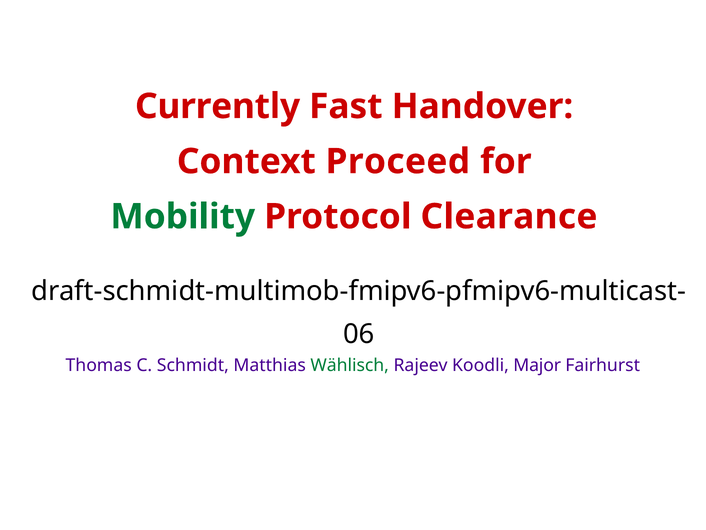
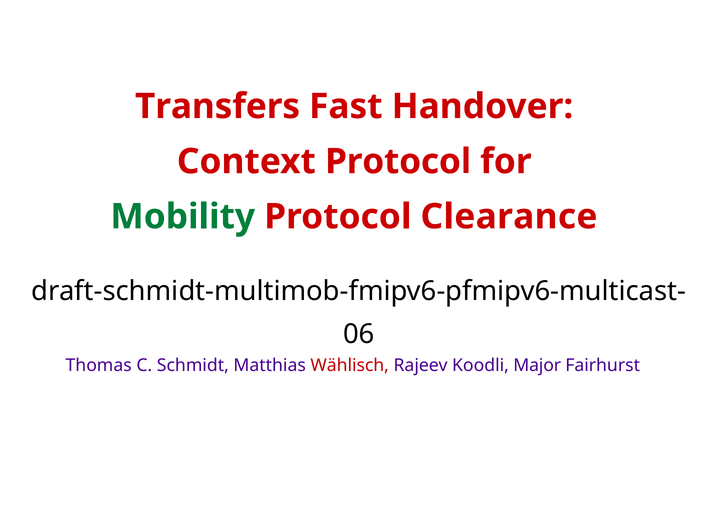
Currently: Currently -> Transfers (218, 106)
Context Proceed: Proceed -> Protocol (398, 161)
Wählisch colour: green -> red (350, 365)
